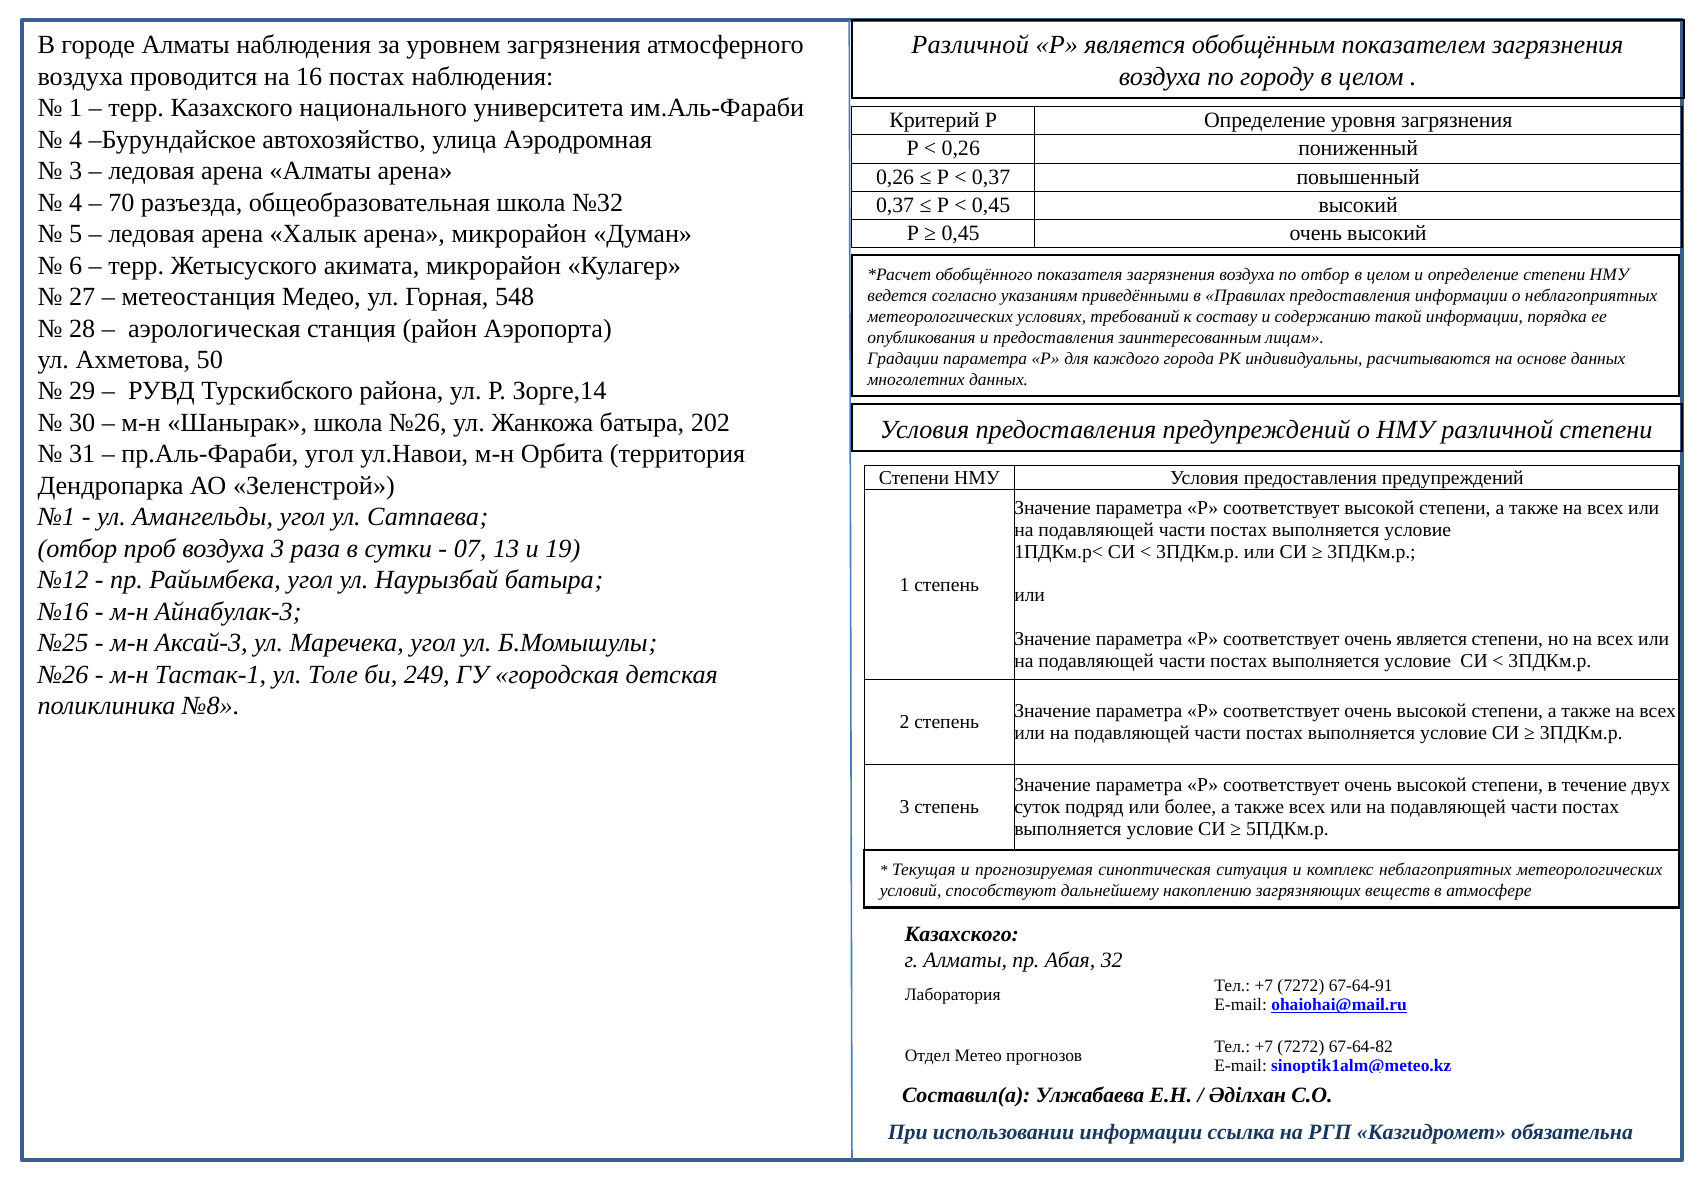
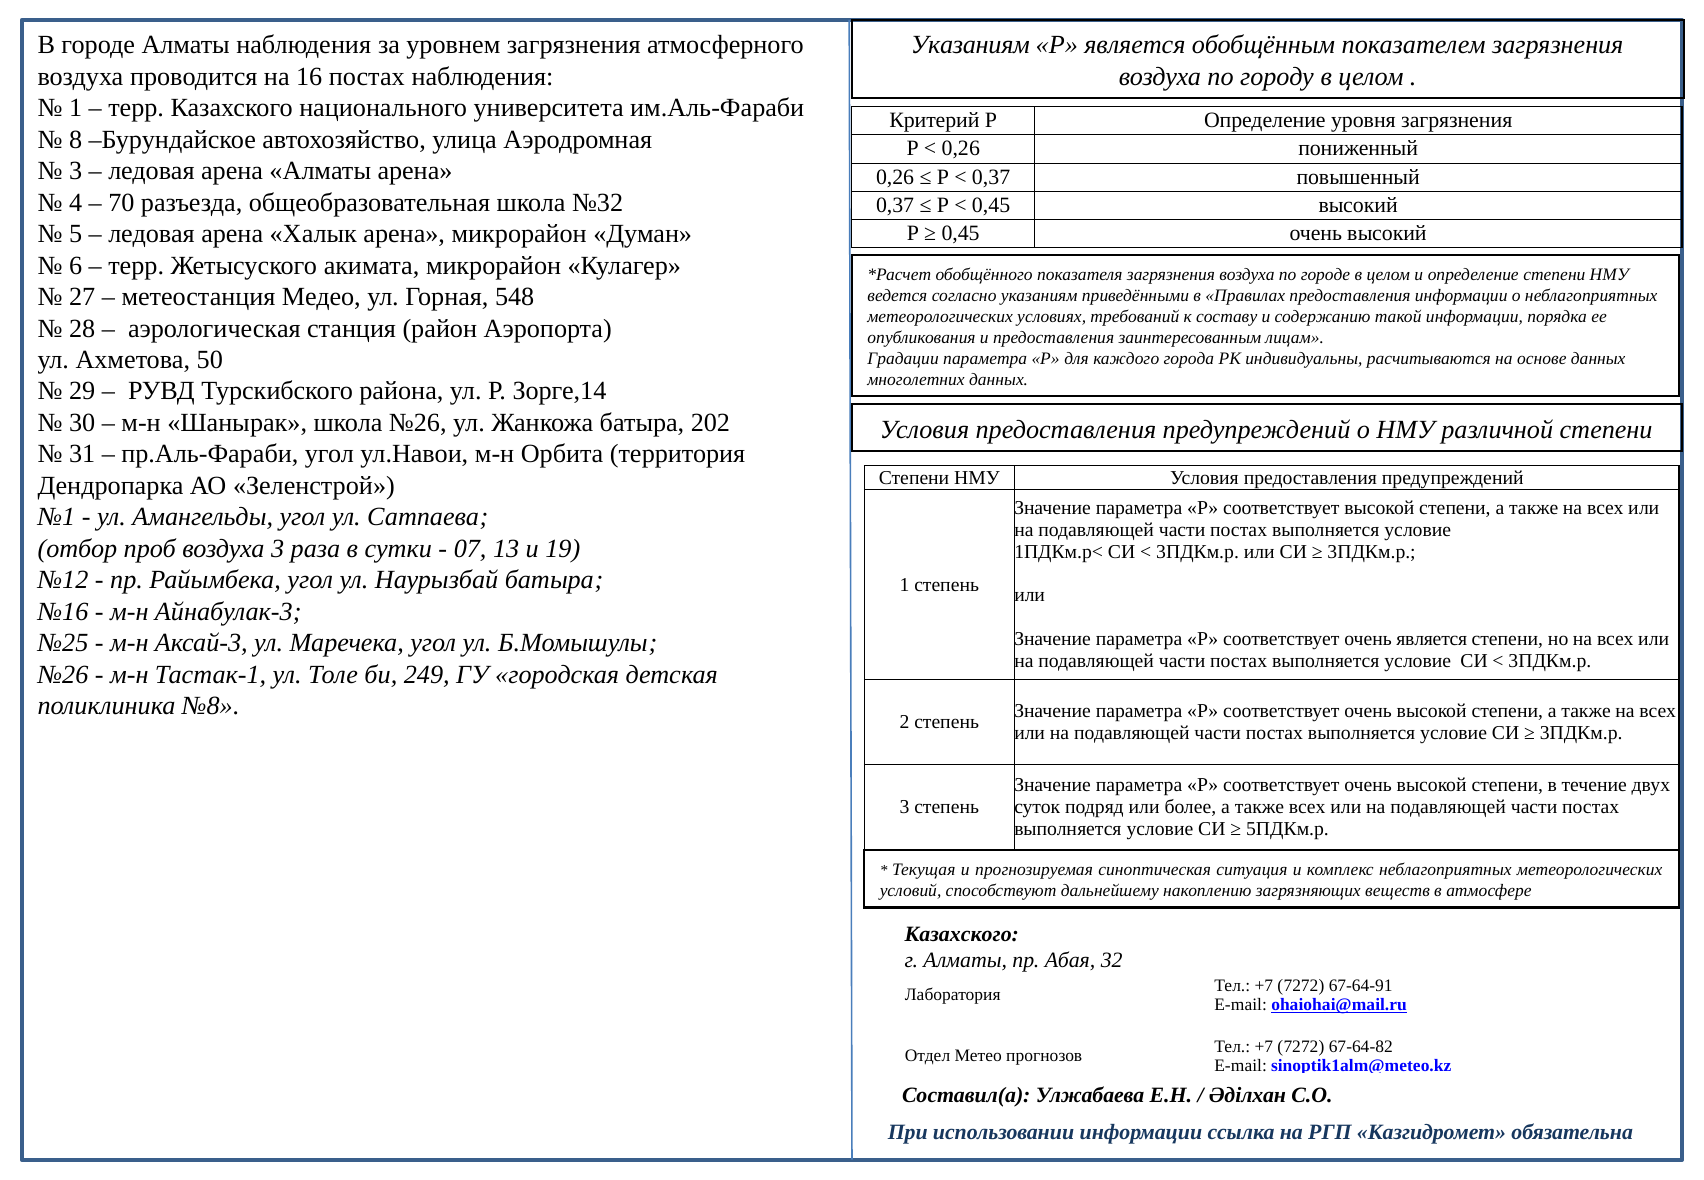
Различной: Различной -> Указаниям (970, 45)
4: 4 -> 8 (76, 140)
по отбор: отбор -> городе (1325, 275)
